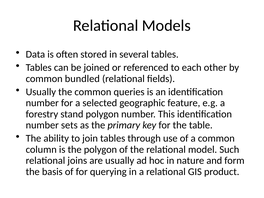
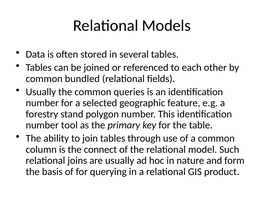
sets: sets -> tool (69, 125)
the polygon: polygon -> connect (100, 149)
